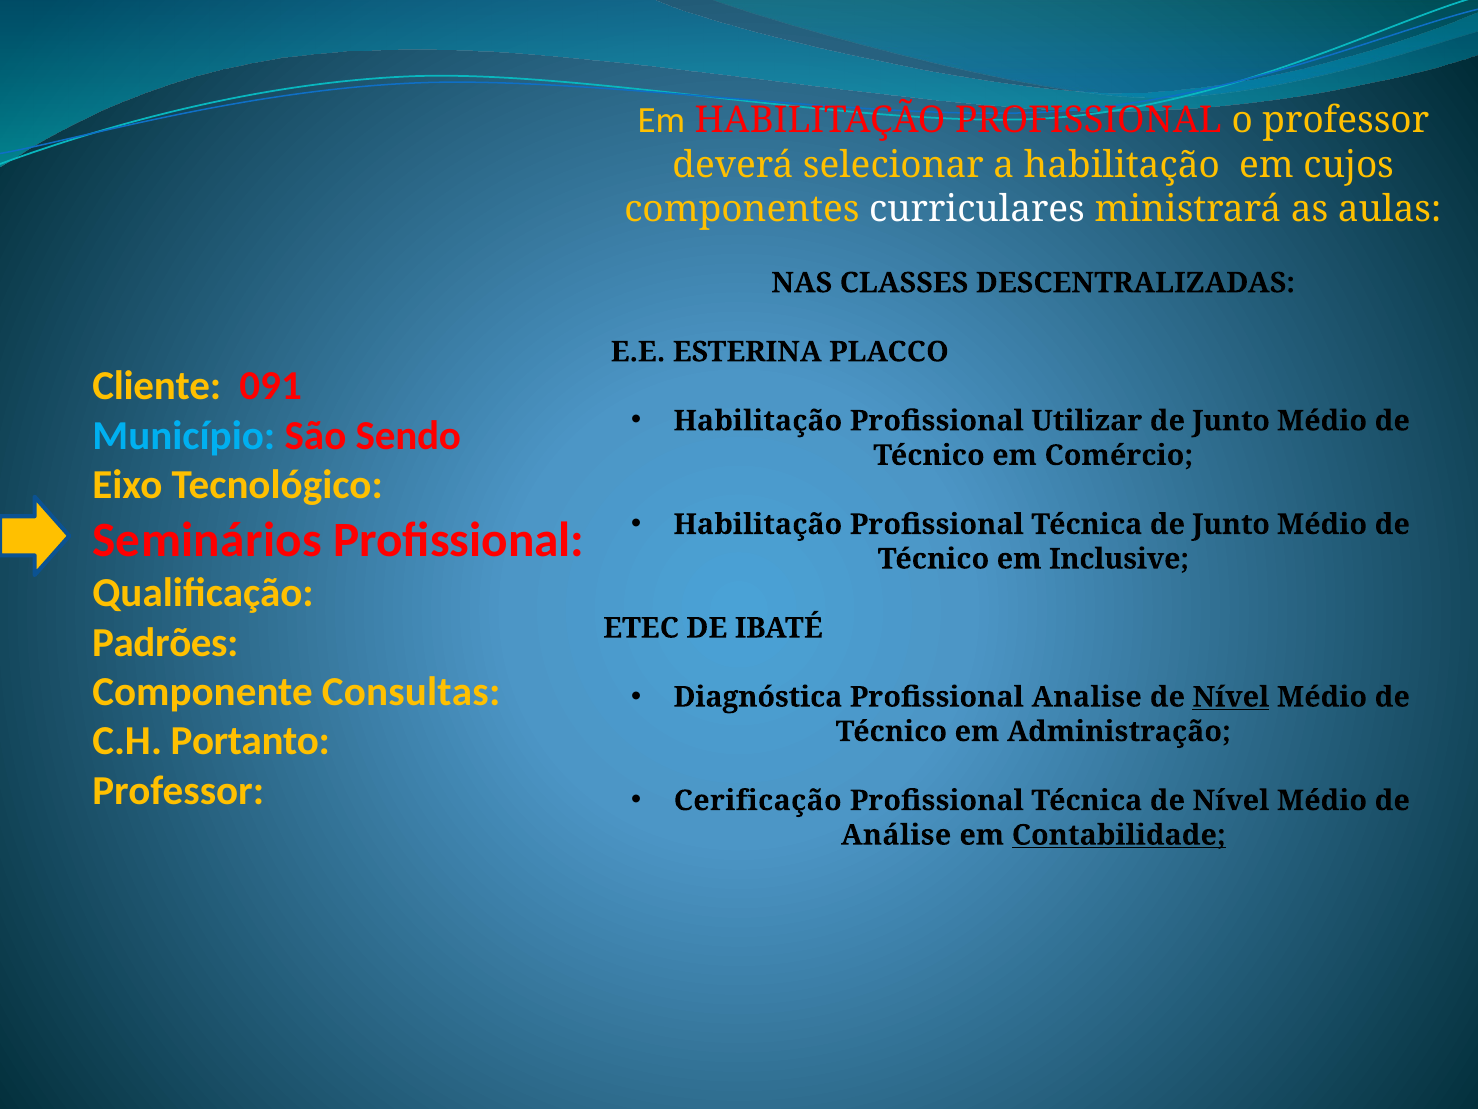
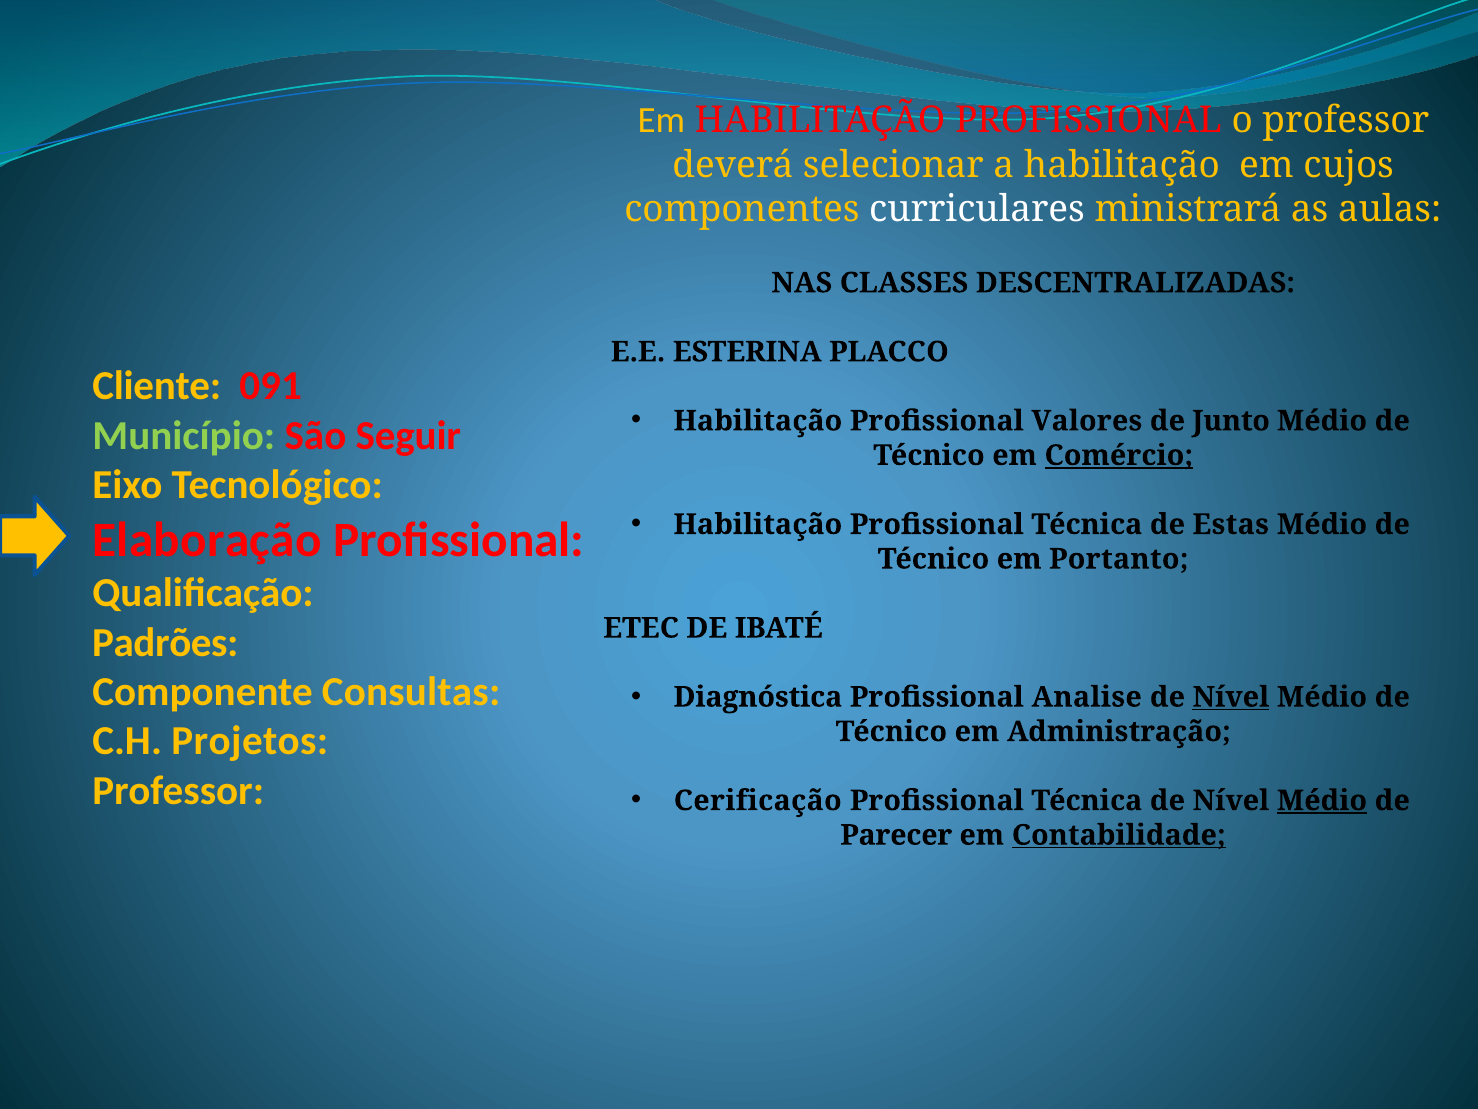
Utilizar: Utilizar -> Valores (1087, 421)
Município colour: light blue -> light green (184, 435)
Sendo: Sendo -> Seguir (408, 435)
Comércio underline: none -> present (1119, 455)
Técnica de Junto: Junto -> Estas (1231, 524)
Seminários: Seminários -> Elaboração (207, 539)
Inclusive: Inclusive -> Portanto (1119, 559)
Portanto: Portanto -> Projetos (250, 741)
Médio underline: none -> present (1322, 800)
Análise: Análise -> Parecer (896, 835)
